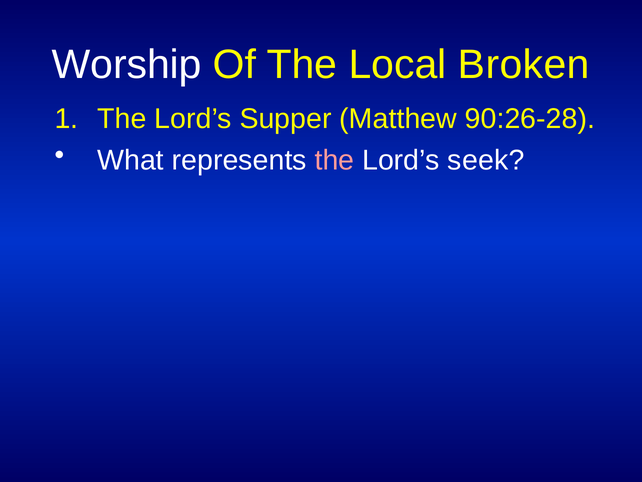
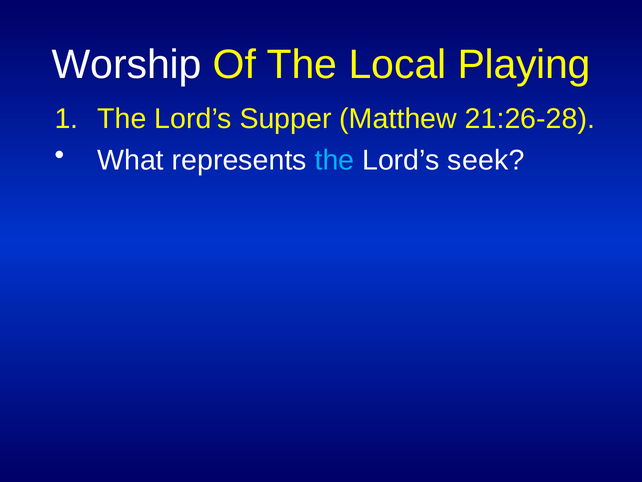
Broken: Broken -> Playing (524, 64)
90:26-28: 90:26-28 -> 21:26-28 (530, 119)
the colour: pink -> light blue (334, 160)
